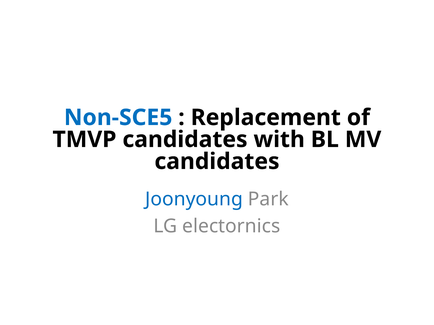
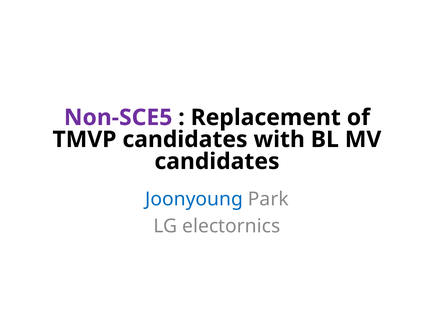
Non-SCE5 colour: blue -> purple (118, 118)
